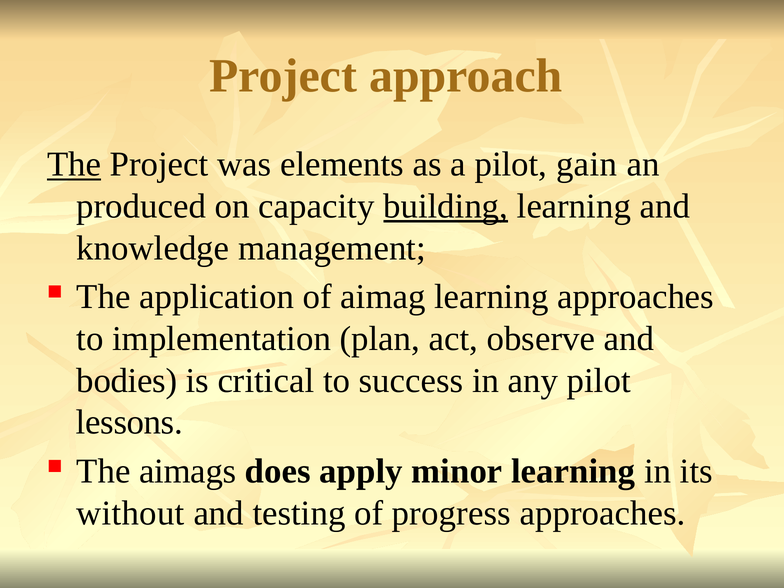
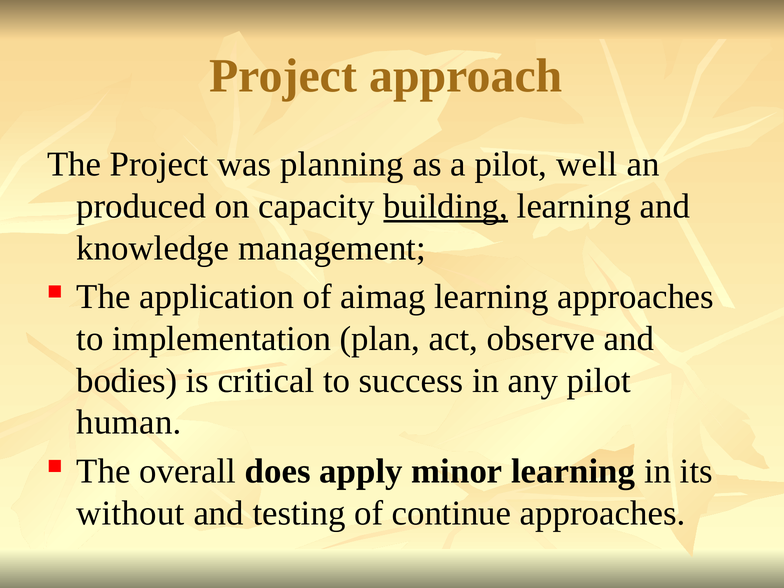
The underline: present -> none (74, 164)
elements: elements -> planning (342, 164)
gain: gain -> well (587, 164)
lessons: lessons -> human (129, 422)
aimags: aimags -> overall (188, 471)
progress: progress -> continue (452, 513)
